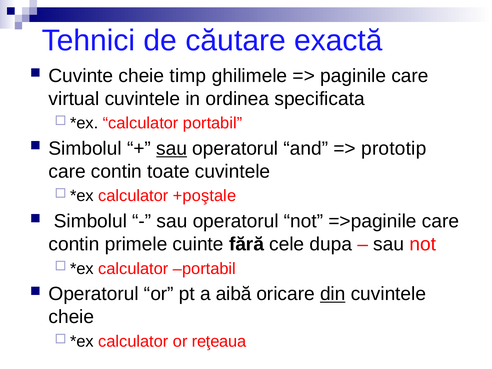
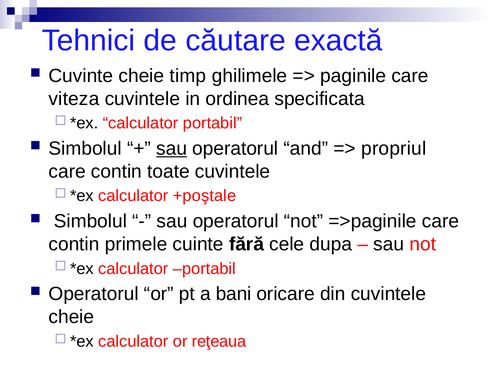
virtual: virtual -> viteza (74, 99)
prototip: prototip -> propriul (394, 149)
aibă: aibă -> bani (234, 294)
din underline: present -> none (333, 294)
